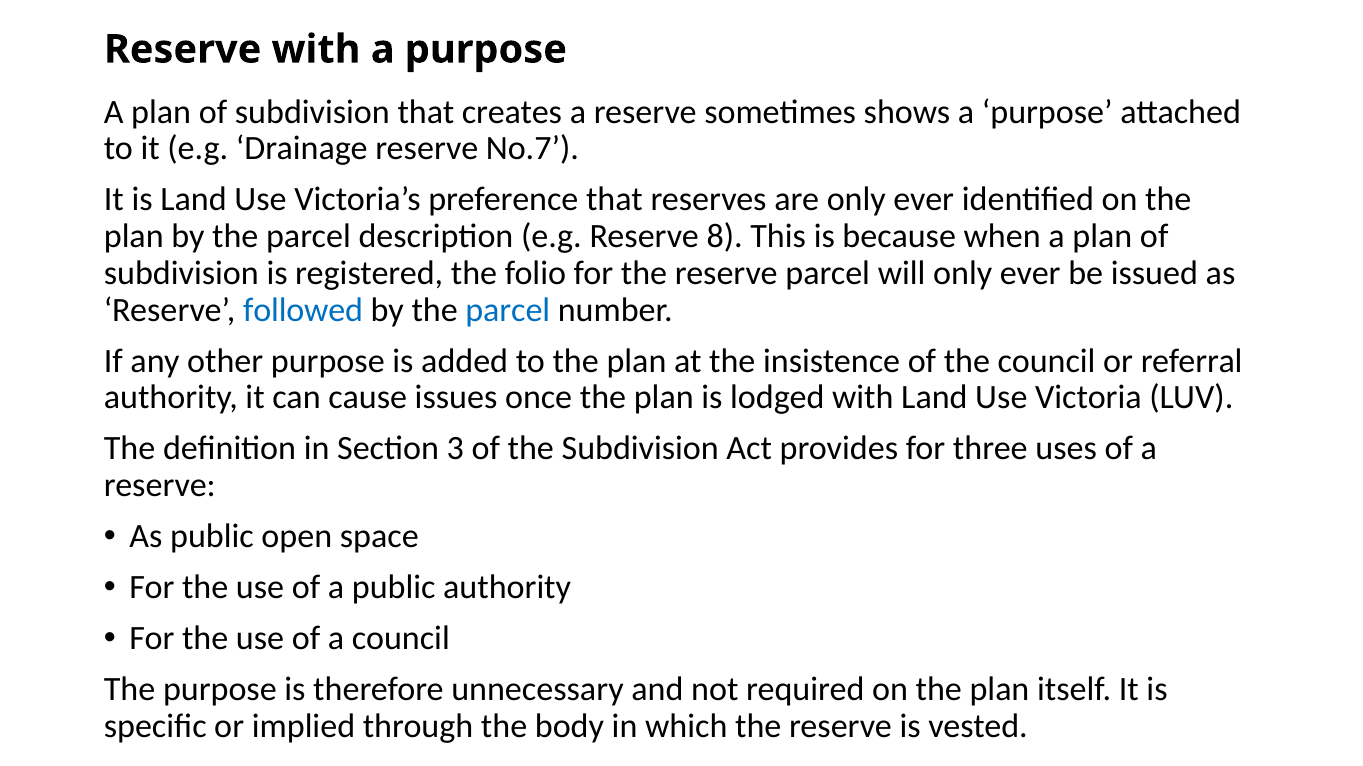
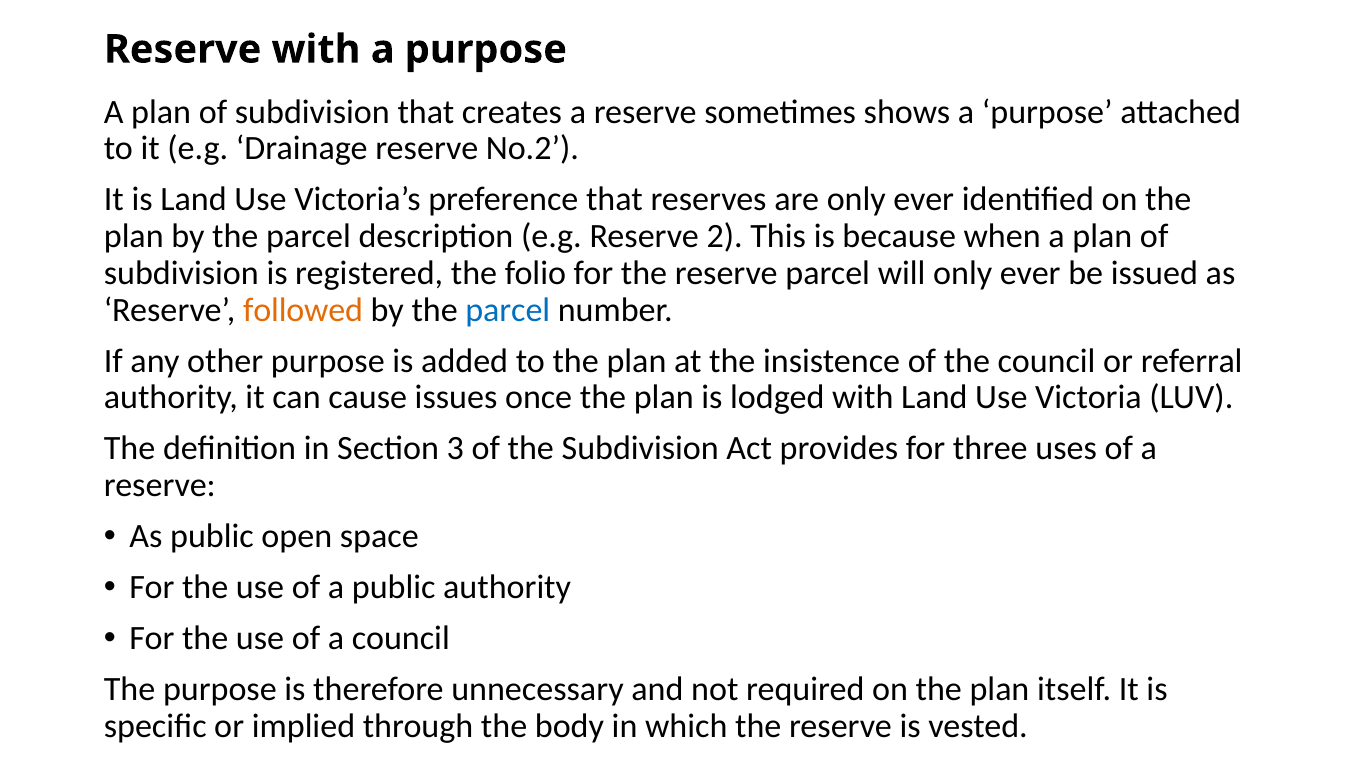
No.7: No.7 -> No.2 (532, 149)
8: 8 -> 2 (725, 237)
followed colour: blue -> orange (303, 310)
